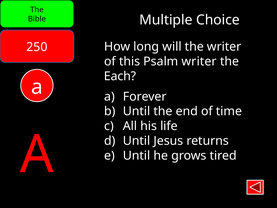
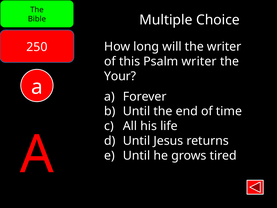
Each: Each -> Your (120, 76)
